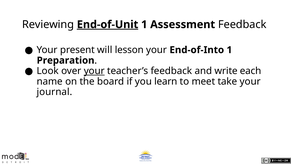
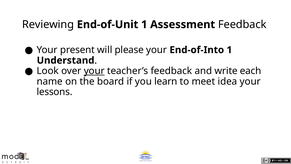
End-of-Unit underline: present -> none (108, 24)
lesson: lesson -> please (129, 50)
Preparation: Preparation -> Understand (66, 60)
take: take -> idea (227, 81)
journal: journal -> lessons (55, 92)
